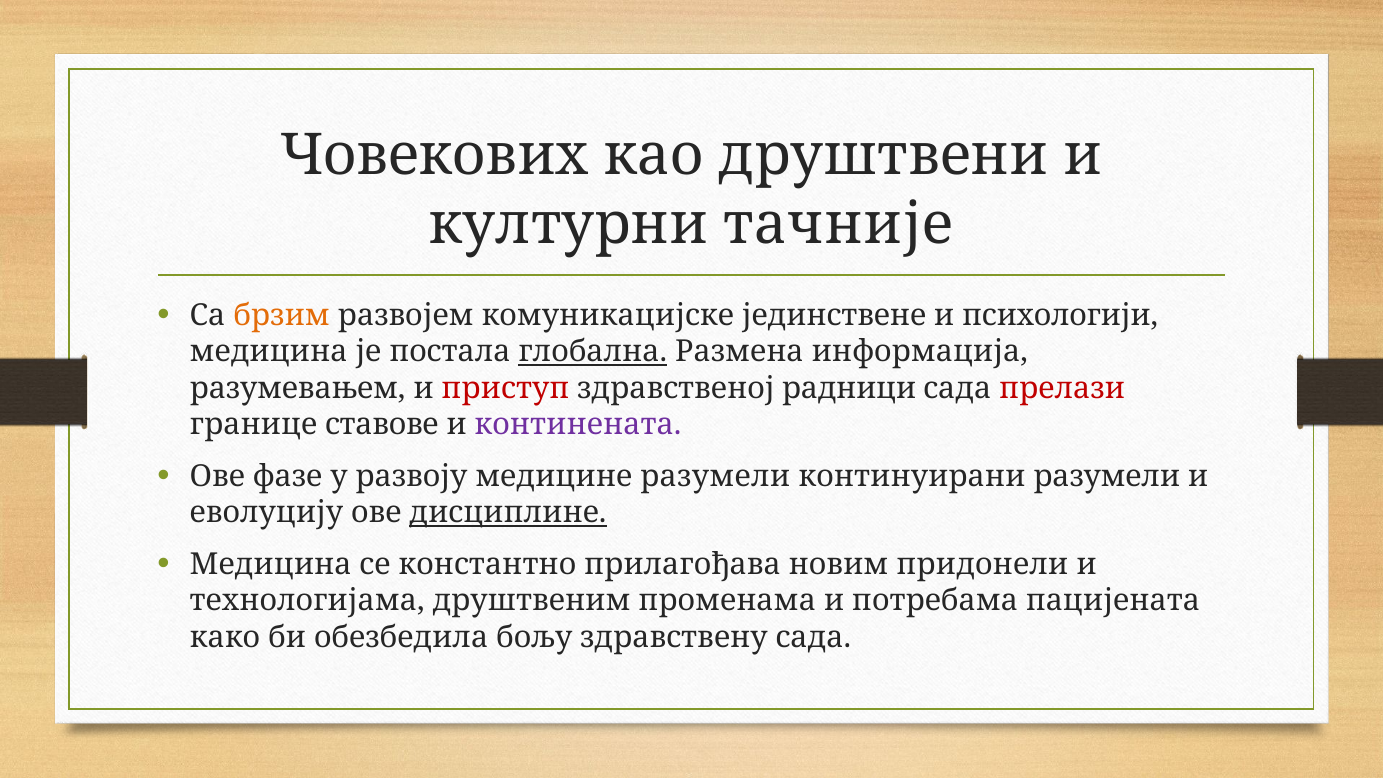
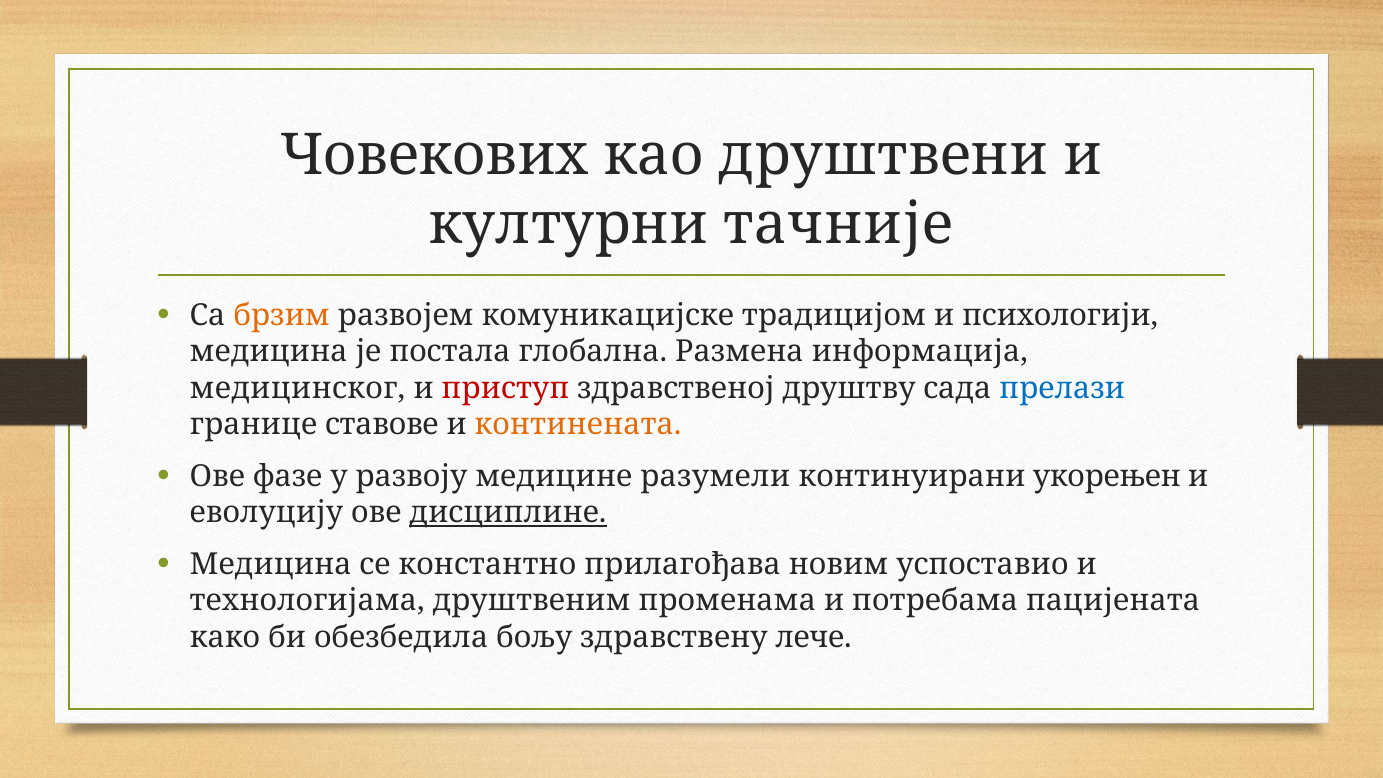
јединствене: јединствене -> традицијом (834, 316)
глобална underline: present -> none (593, 352)
разумевањем: разумевањем -> медицинског (297, 388)
радници: радници -> друштву (849, 388)
прелази colour: red -> blue (1062, 388)
континената colour: purple -> orange (578, 424)
континуирани разумели: разумели -> укорењен (1107, 476)
придонели: придонели -> успоставио (982, 564)
здравствену сада: сада -> лече (813, 637)
